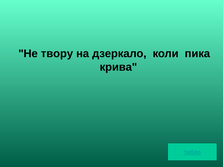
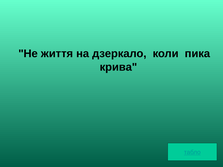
твору: твору -> життя (57, 54)
